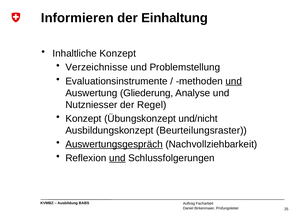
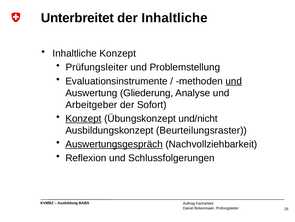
Informieren: Informieren -> Unterbreitet (77, 18)
der Einhaltung: Einhaltung -> Inhaltliche (174, 18)
Verzeichnisse: Verzeichnisse -> Prüfungsleiter (97, 67)
Nutzniesser: Nutzniesser -> Arbeitgeber (91, 104)
Regel: Regel -> Sofort (152, 104)
Konzept underline: none -> present (83, 118)
und underline: present -> none (117, 158)
